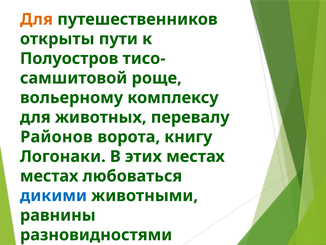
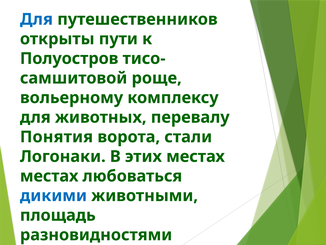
Для colour: orange -> blue (36, 19)
Районов: Районов -> Понятия (56, 137)
книгу: книгу -> стали (188, 137)
равнины: равнины -> площадь (58, 215)
